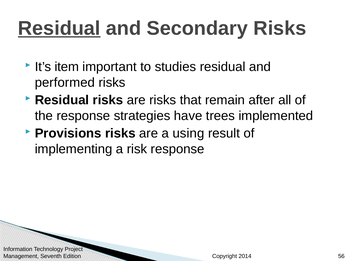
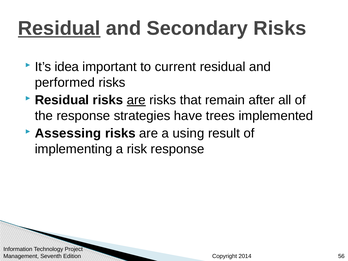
item: item -> idea (67, 67)
studies: studies -> current (175, 67)
are underline: none -> present (136, 100)
Provisions: Provisions -> Assessing (68, 133)
